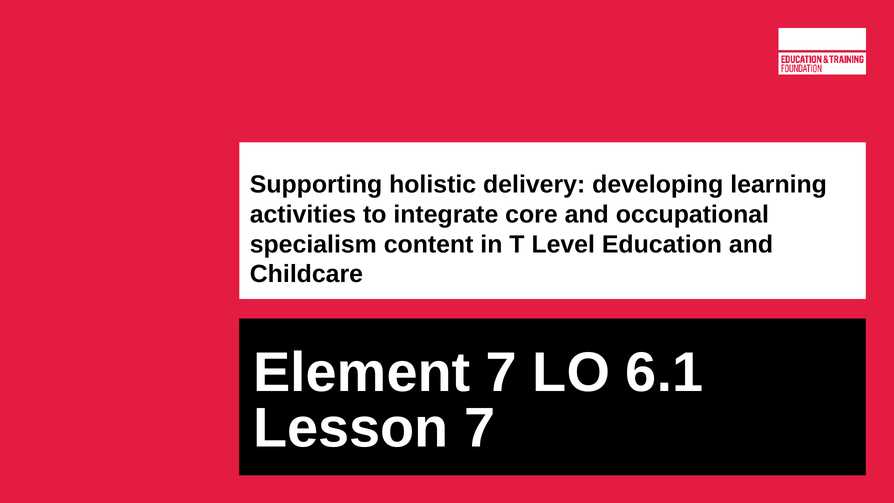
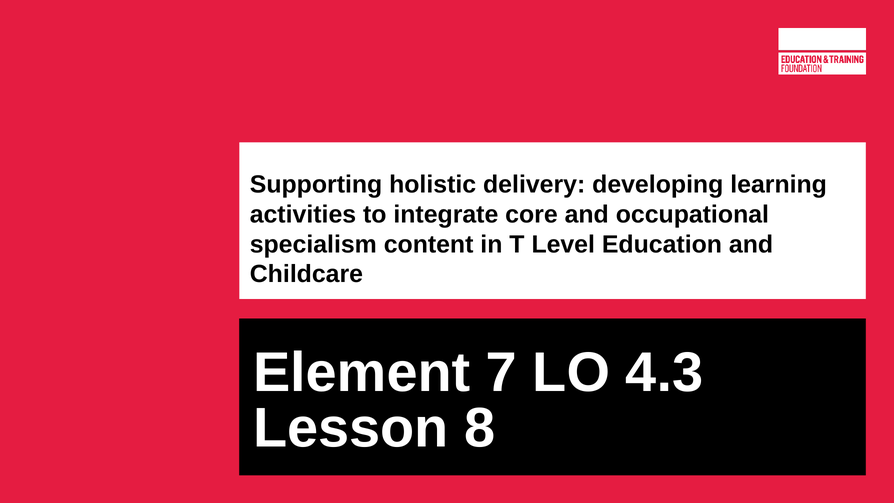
6.1: 6.1 -> 4.3 (664, 372)
Lesson 7: 7 -> 8 (480, 428)
